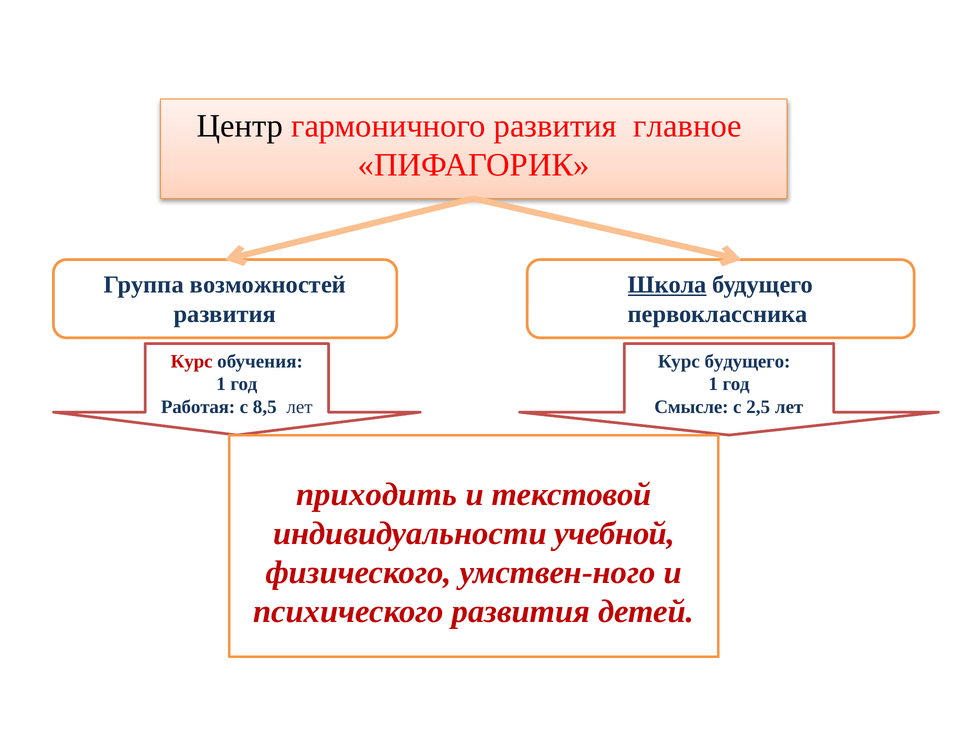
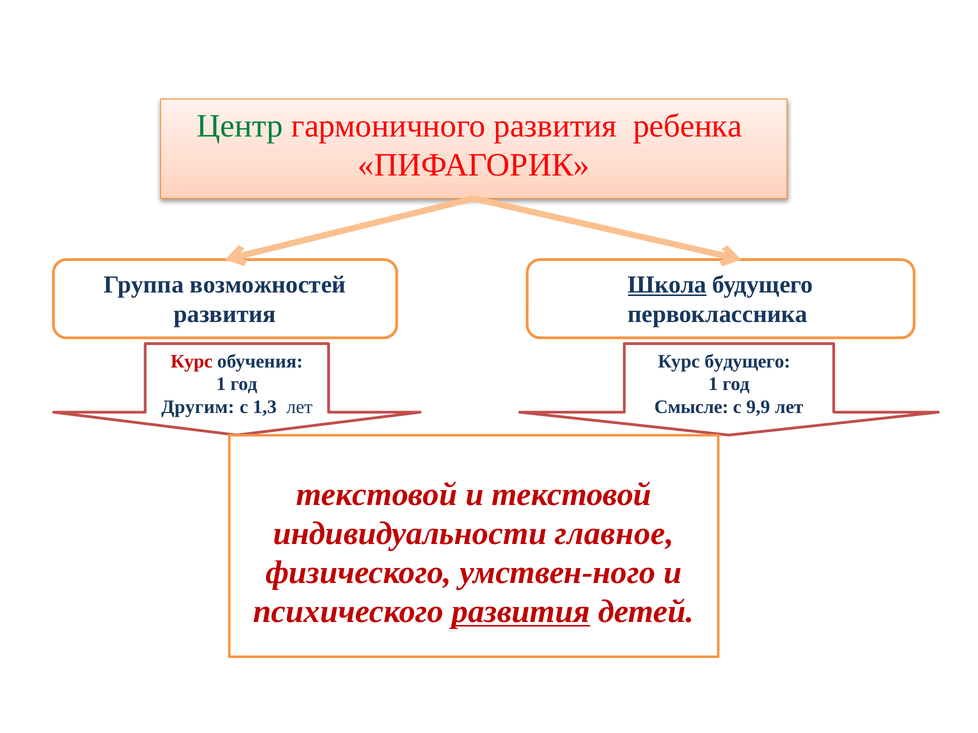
Центр colour: black -> green (240, 126)
главное: главное -> ребенка (688, 126)
Работая: Работая -> Другим (198, 407)
8,5: 8,5 -> 1,3 (265, 407)
2,5: 2,5 -> 9,9 (758, 407)
приходить: приходить -> текстовой (377, 495)
учебной: учебной -> главное (614, 534)
развития underline: none -> present (521, 612)
